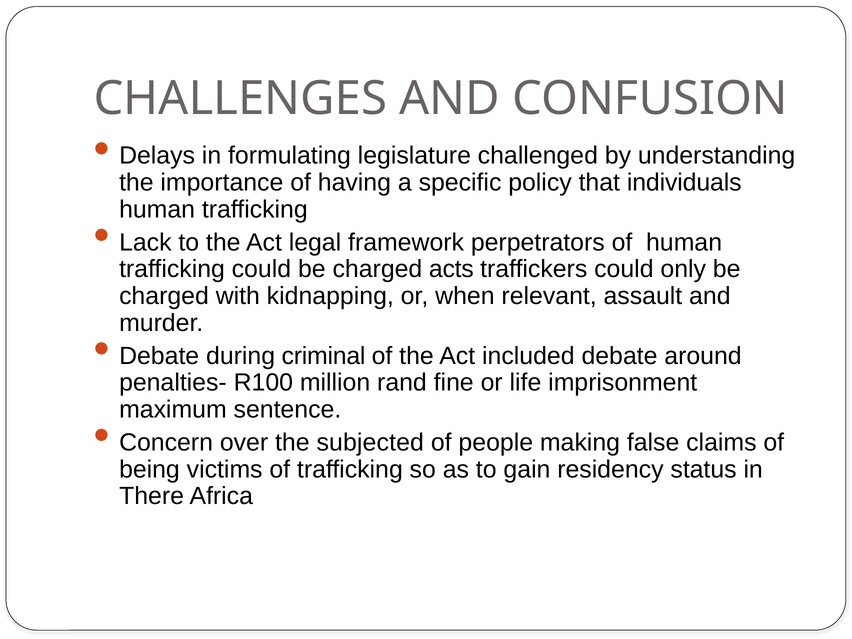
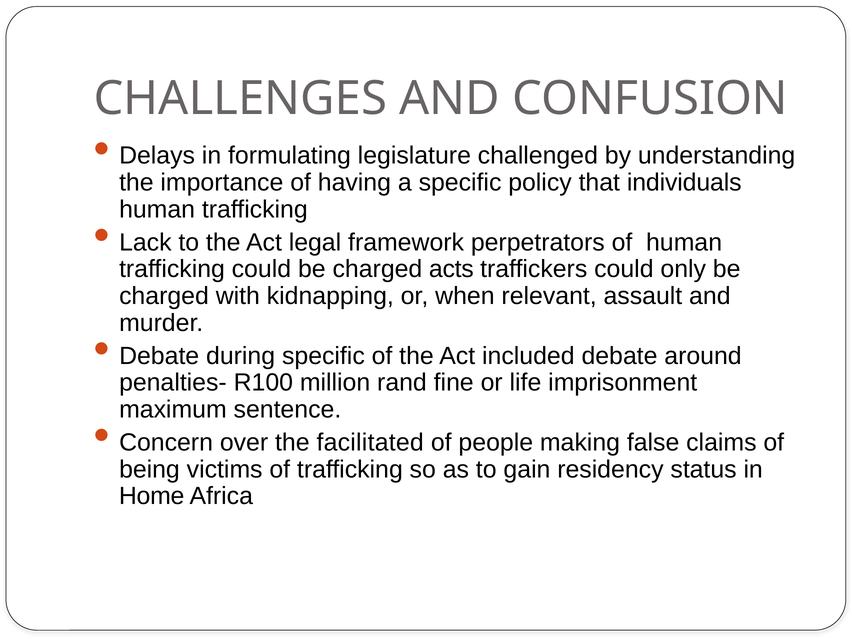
during criminal: criminal -> specific (323, 356)
subjected: subjected -> facilitated (370, 443)
There: There -> Home (152, 496)
